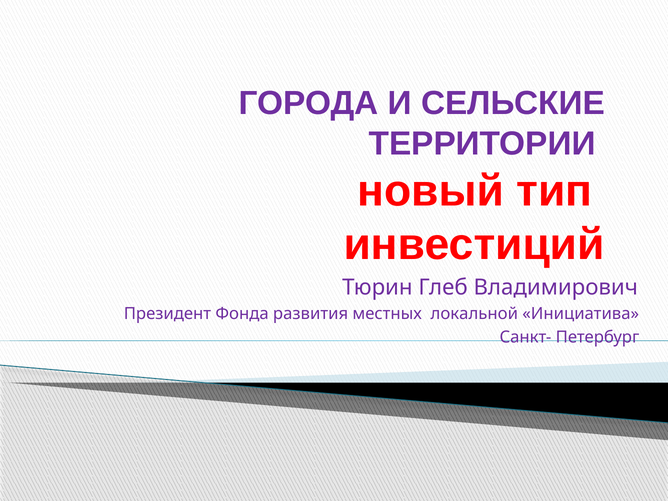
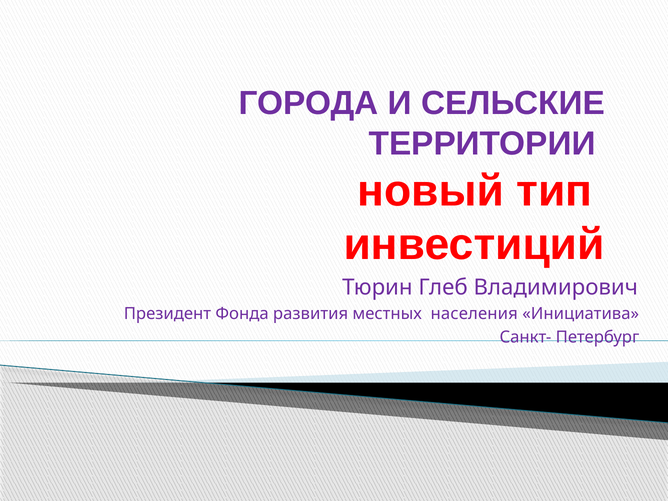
локальной: локальной -> населения (474, 314)
